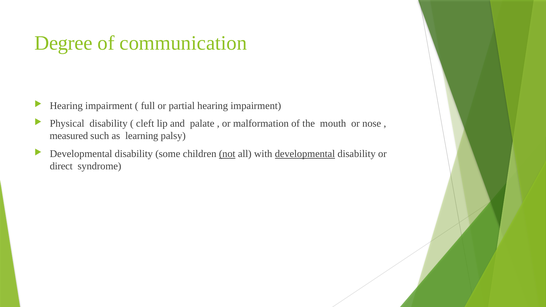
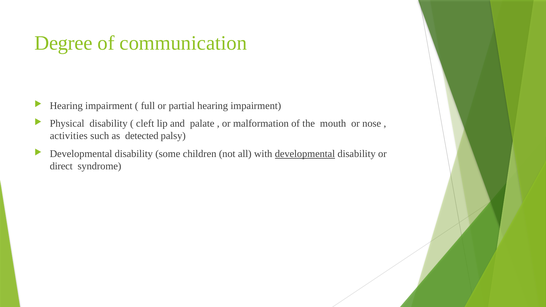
measured: measured -> activities (69, 136)
learning: learning -> detected (142, 136)
not underline: present -> none (227, 154)
